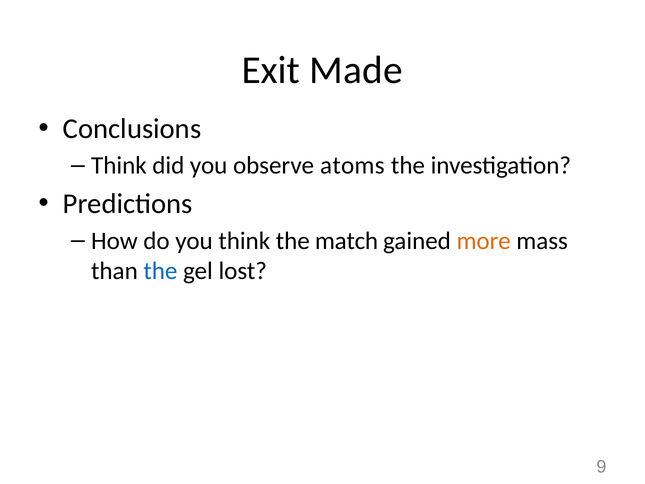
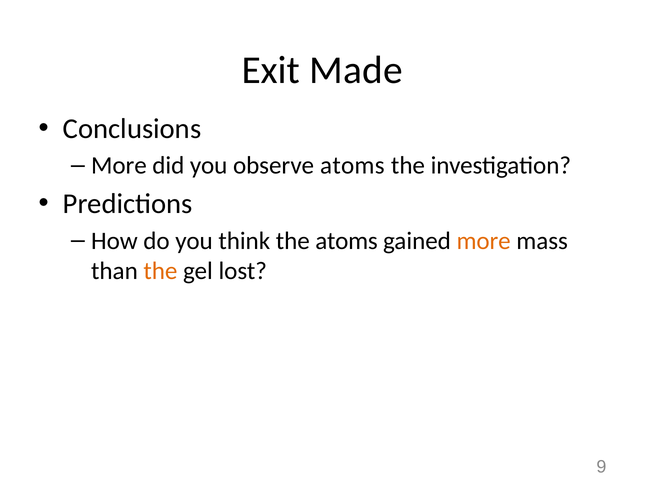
Think: Think -> More (119, 166)
the match: match -> atoms (347, 241)
the colour: blue -> orange (160, 271)
